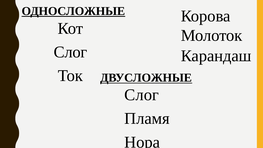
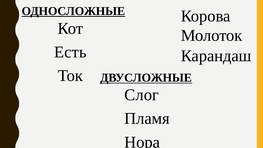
Слог: Слог -> Есть (70, 52)
